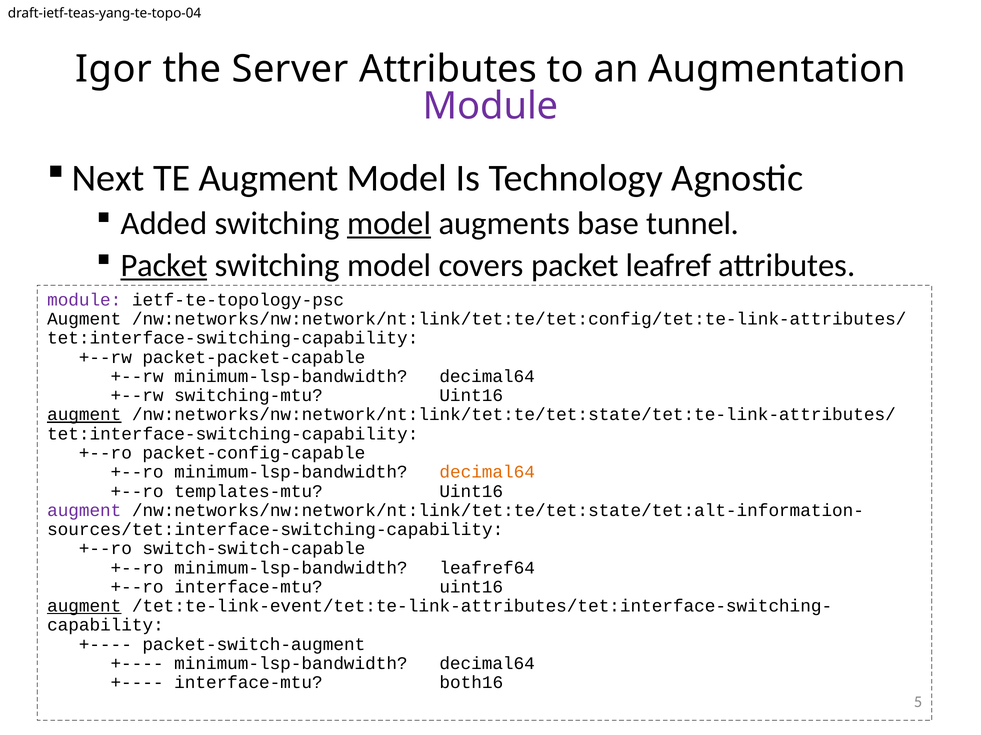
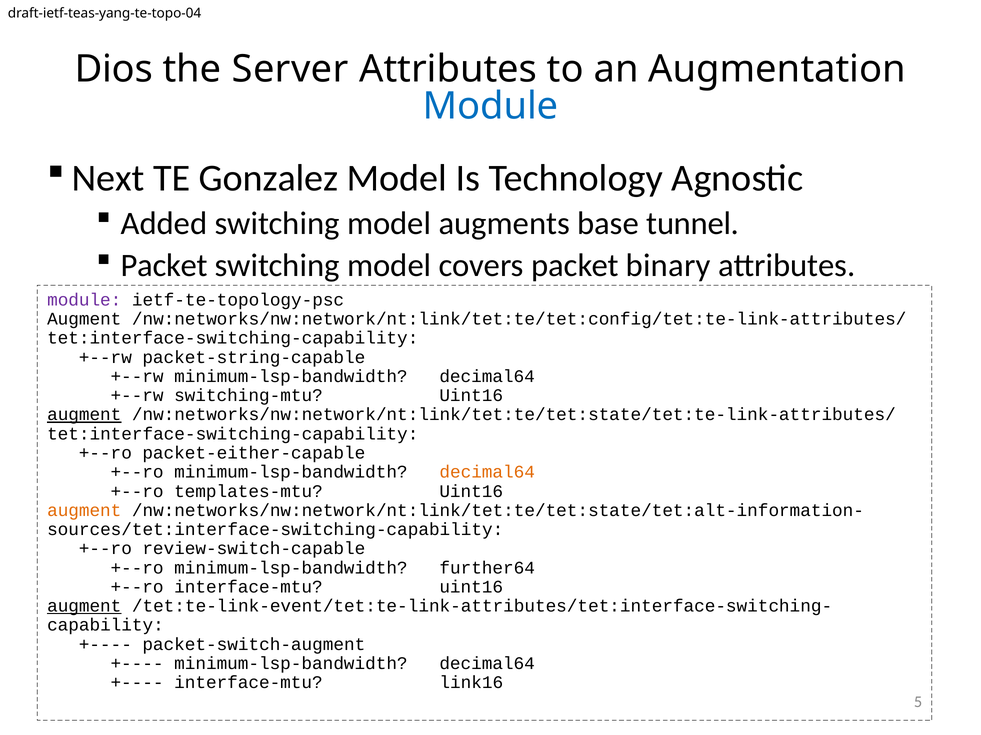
Igor: Igor -> Dios (114, 69)
Module colour: purple -> blue (490, 106)
TE Augment: Augment -> Gonzalez (269, 178)
model underline: present -> none (389, 223)
Packet underline: present -> none (164, 266)
leafref: leafref -> binary (668, 266)
packet-packet-capable: packet-packet-capable -> packet-string-capable (254, 358)
packet-config-capable: packet-config-capable -> packet-either-capable (254, 453)
augment colour: purple -> orange (84, 511)
switch-switch-capable: switch-switch-capable -> review-switch-capable (254, 549)
leafref64: leafref64 -> further64 (487, 568)
both16: both16 -> link16 (471, 683)
